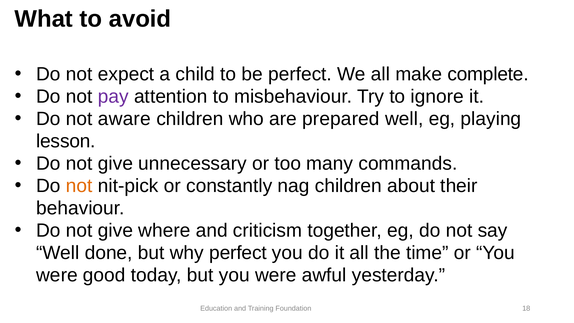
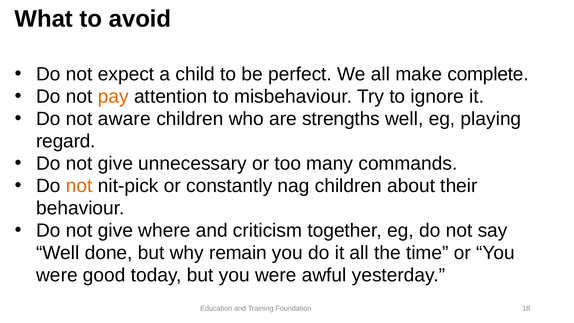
pay colour: purple -> orange (113, 96)
prepared: prepared -> strengths (341, 119)
lesson: lesson -> regard (66, 141)
why perfect: perfect -> remain (238, 253)
